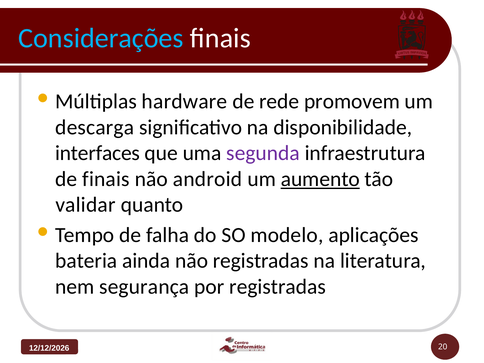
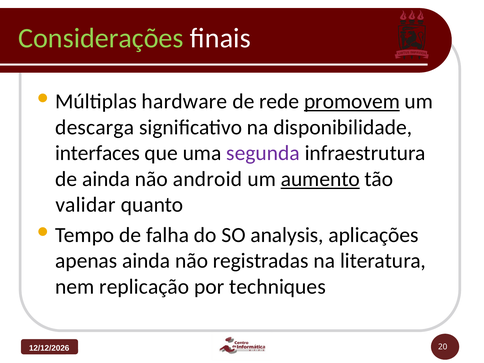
Considerações colour: light blue -> light green (101, 38)
promovem underline: none -> present (352, 102)
de finais: finais -> ainda (106, 179)
modelo: modelo -> analysis (287, 235)
bateria: bateria -> apenas (86, 261)
segurança: segurança -> replicação (144, 287)
por registradas: registradas -> techniques (278, 287)
